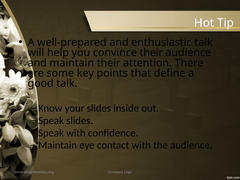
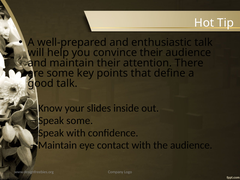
Speak slides: slides -> some (80, 121)
